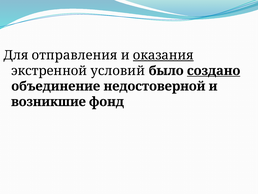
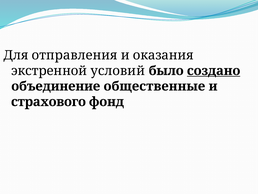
оказания underline: present -> none (163, 55)
недостоверной: недостоверной -> общественные (154, 86)
возникшие: возникшие -> страхового (48, 102)
